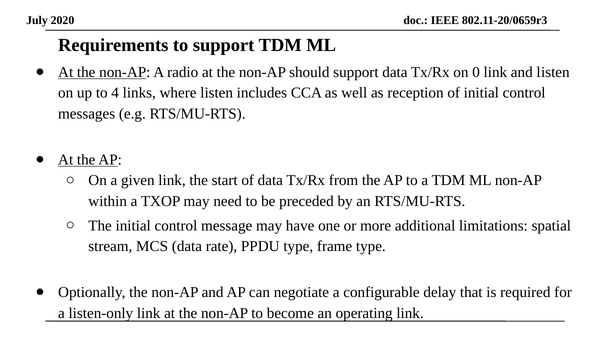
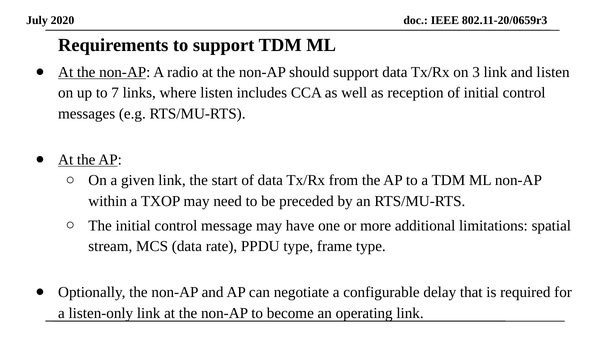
0: 0 -> 3 (476, 72)
4: 4 -> 7 (115, 93)
